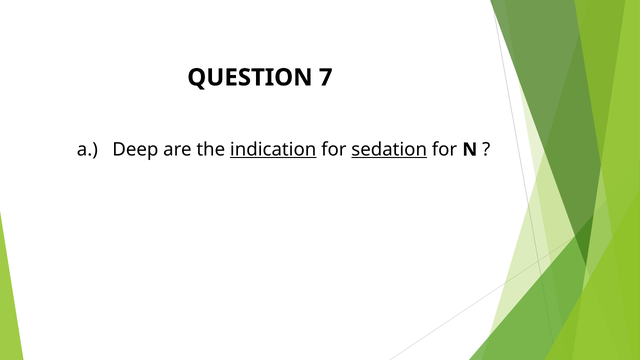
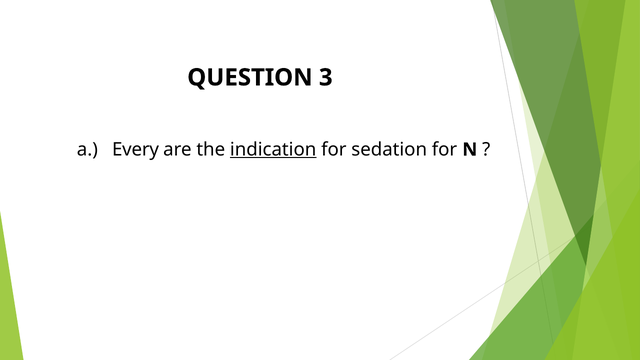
7: 7 -> 3 (326, 78)
Deep: Deep -> Every (135, 150)
sedation underline: present -> none (389, 150)
